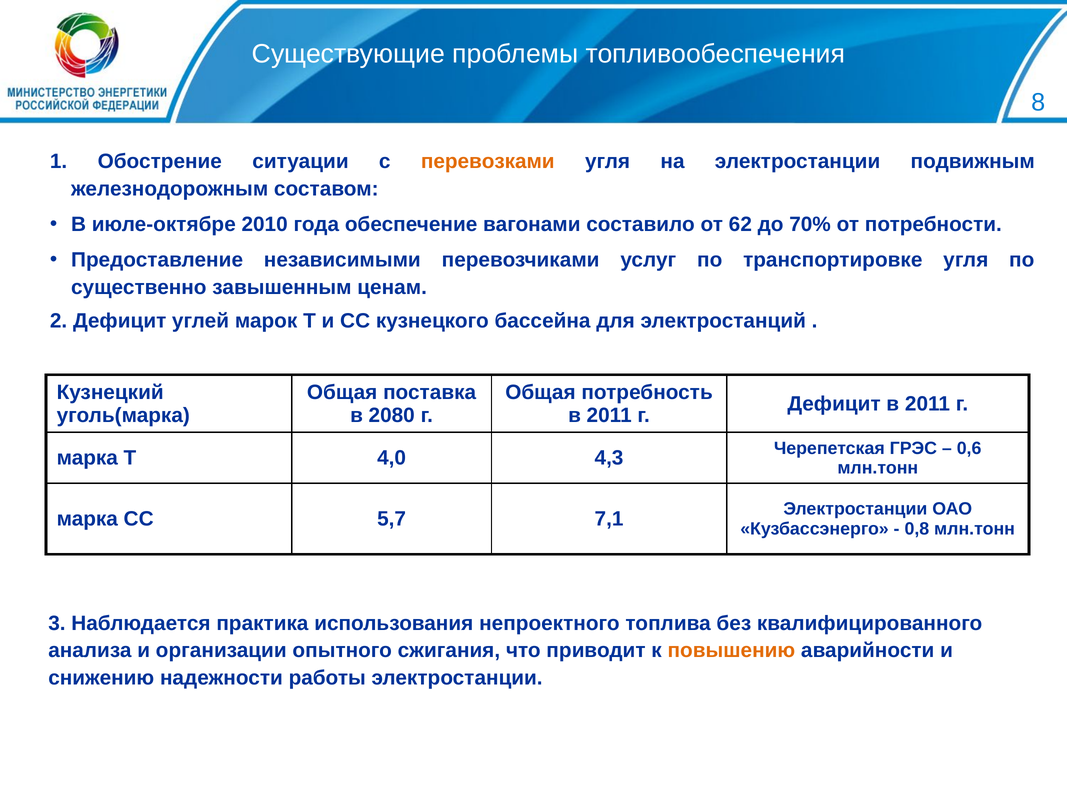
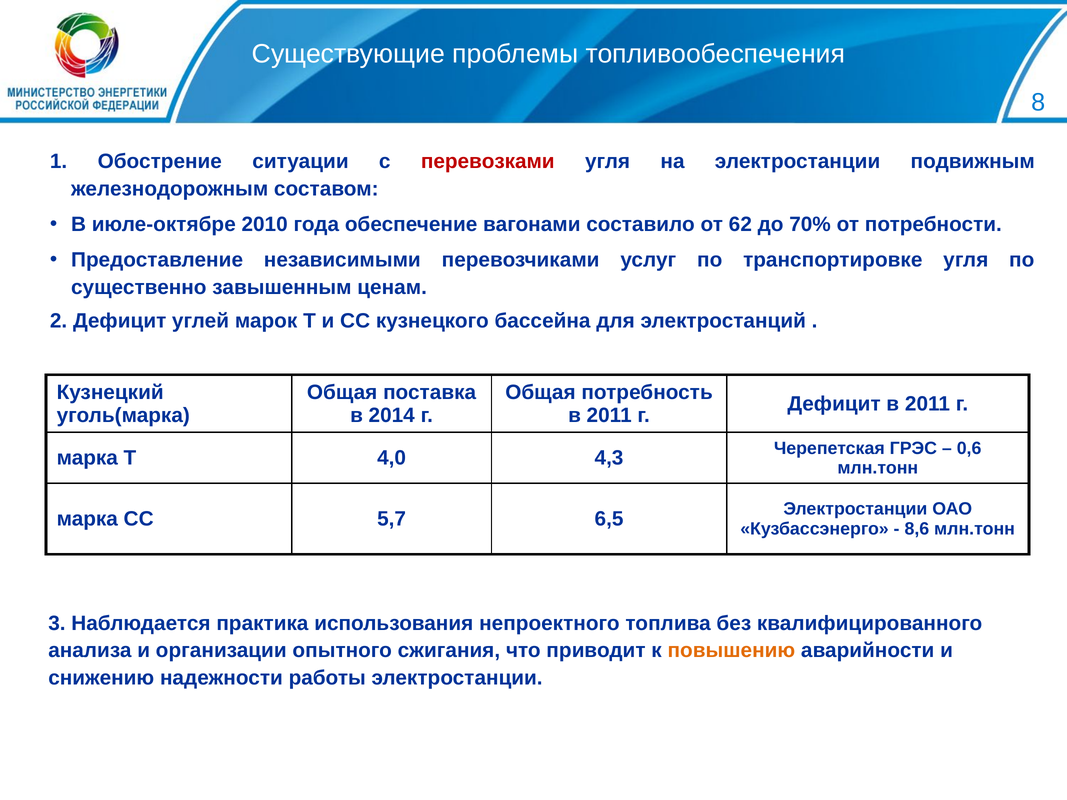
перевозками colour: orange -> red (488, 161)
2080: 2080 -> 2014 (392, 416)
7,1: 7,1 -> 6,5 (609, 519)
0,8: 0,8 -> 8,6 (917, 529)
